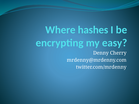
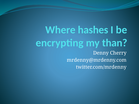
easy: easy -> than (115, 43)
